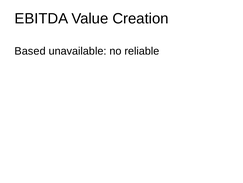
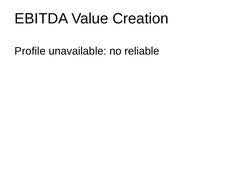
Based: Based -> Profile (30, 51)
